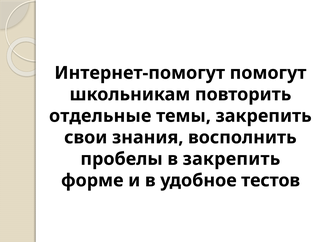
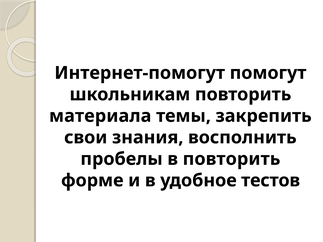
отдельные: отдельные -> материала (100, 116)
в закрепить: закрепить -> повторить (232, 159)
